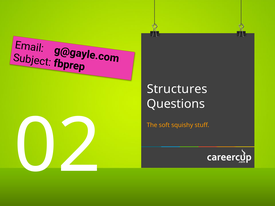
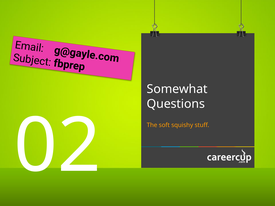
Structures: Structures -> Somewhat (177, 89)
